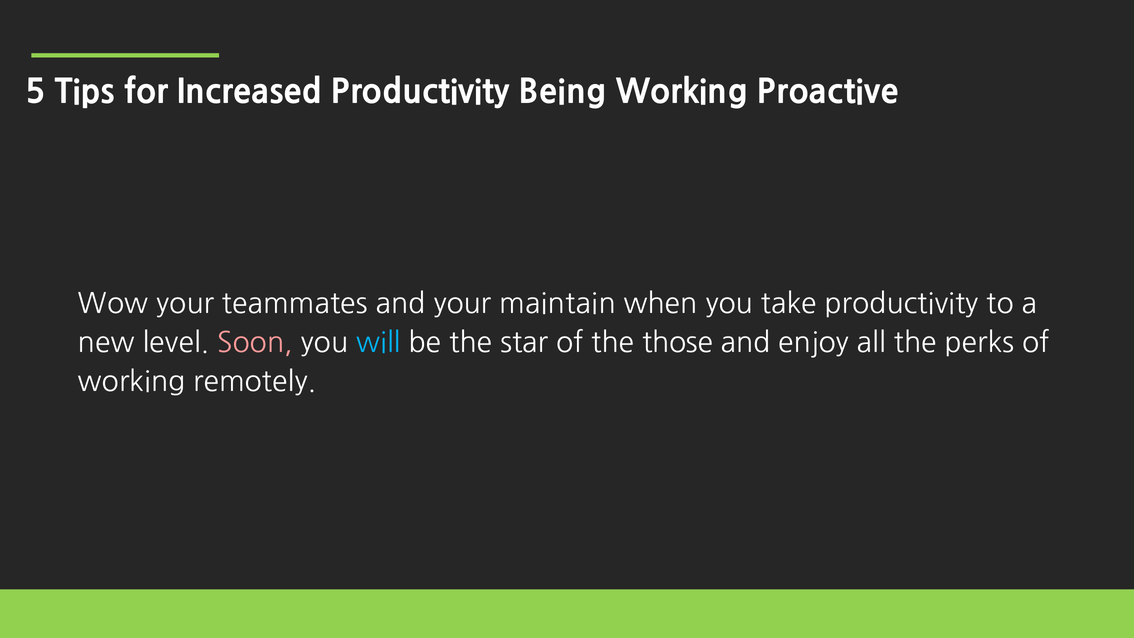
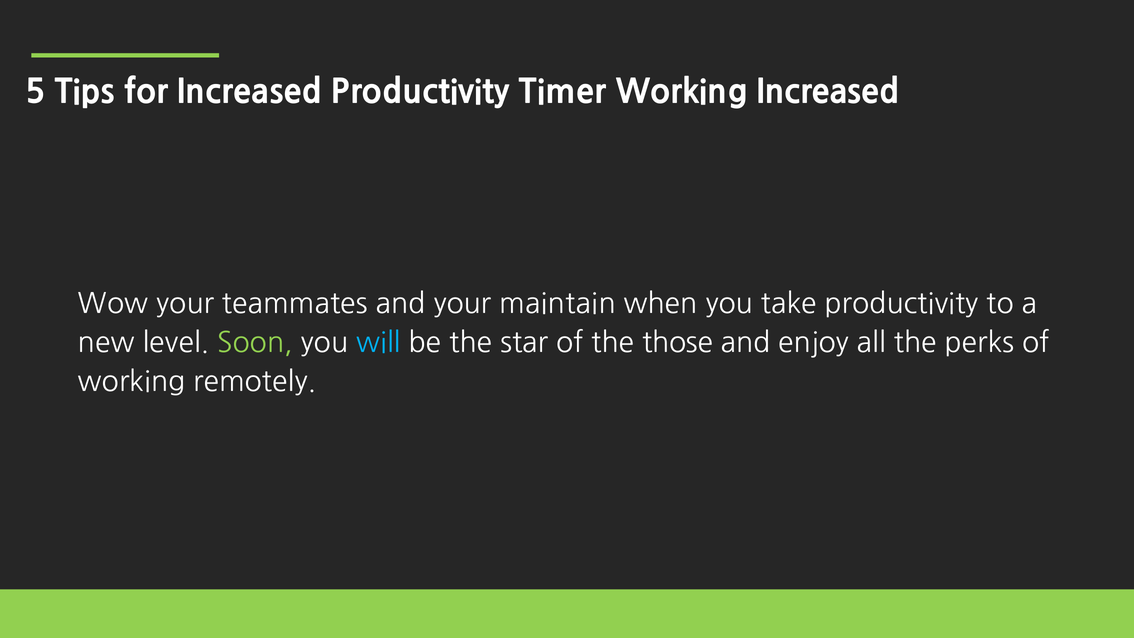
Being: Being -> Timer (563, 92)
Working Proactive: Proactive -> Increased (828, 92)
Soon colour: pink -> light green (255, 343)
